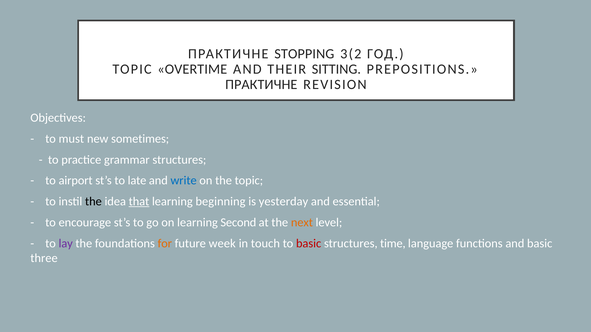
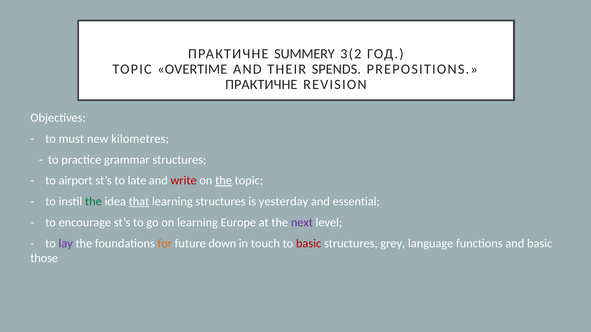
STOPPING: STOPPING -> SUMMERY (304, 54)
SITTING: SITTING -> SPENDS (336, 69)
sometimes: sometimes -> kilometres (140, 139)
write colour: blue -> red (184, 181)
the underline: none -> present (224, 181)
the colour: black -> green (93, 202)
learning beginning: beginning -> structures (221, 202)
Second: Second -> Europe (238, 223)
next colour: orange -> purple (302, 223)
week: week -> down (222, 244)
time: time -> grey (393, 244)
three: three -> those (44, 258)
